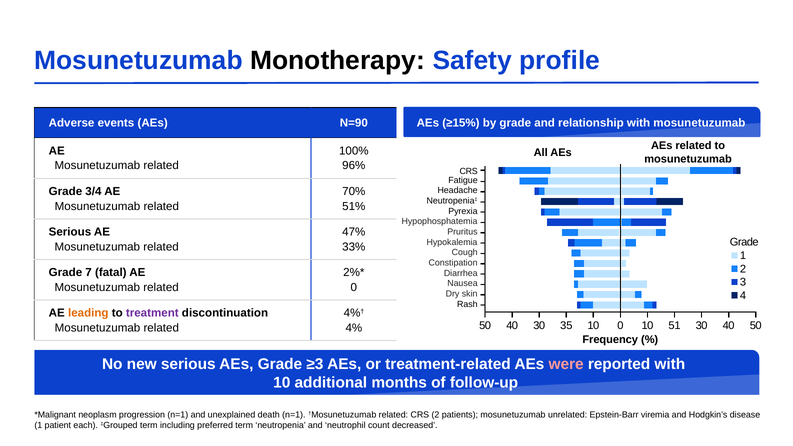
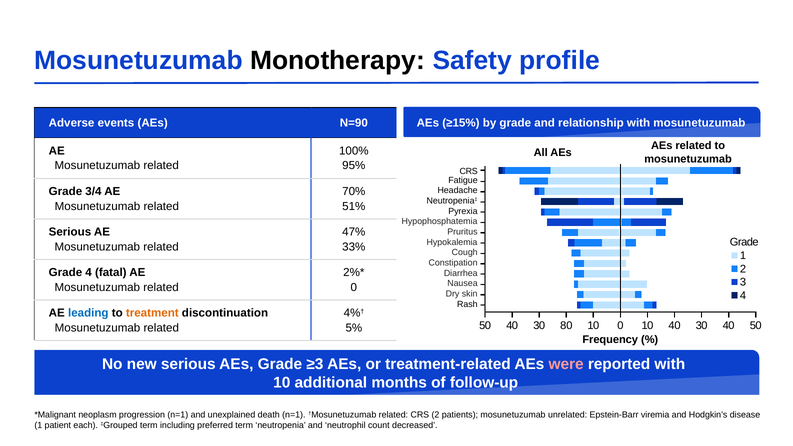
96%: 96% -> 95% (354, 166)
Grade 7: 7 -> 4 (89, 273)
leading colour: orange -> blue (88, 313)
treatment colour: purple -> orange (152, 313)
35: 35 -> 80 (566, 326)
0 51: 51 -> 40 (675, 326)
4%: 4% -> 5% (354, 328)
